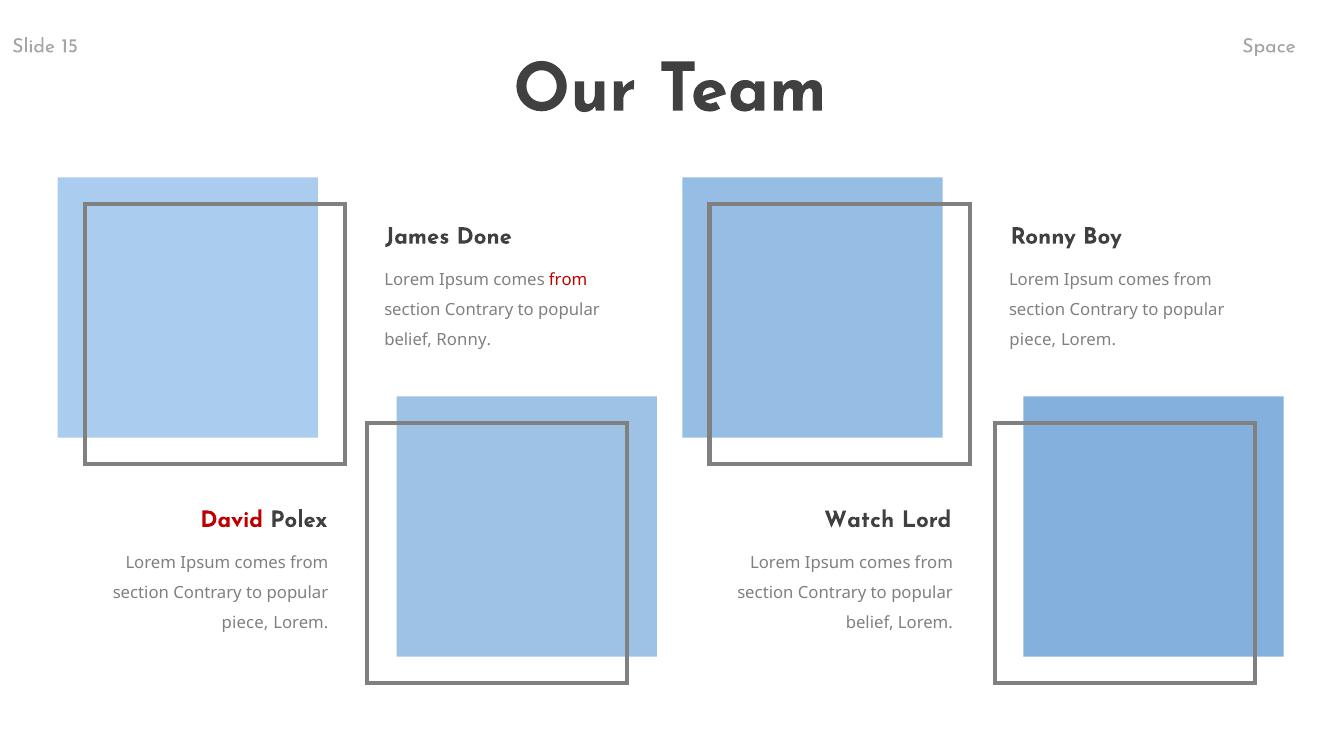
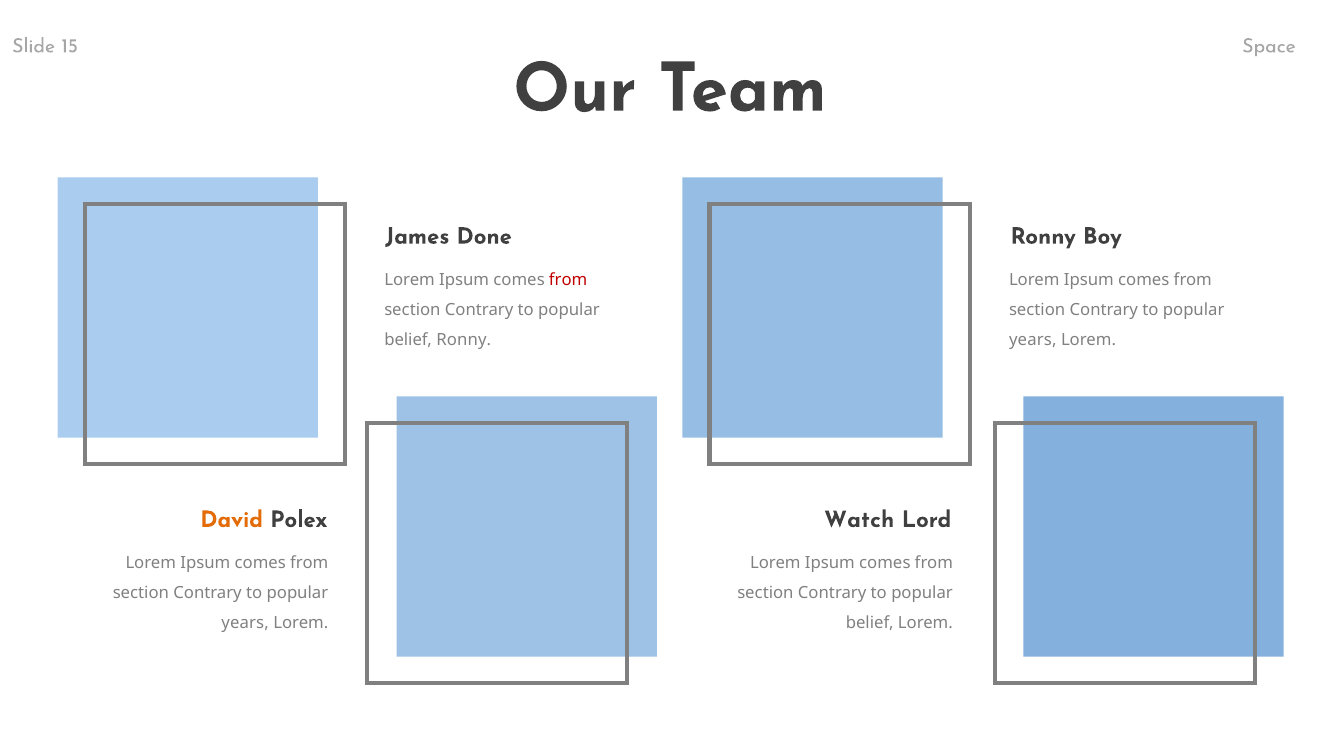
piece: piece -> years (1033, 340)
David colour: red -> orange (232, 519)
piece: piece -> years (245, 623)
